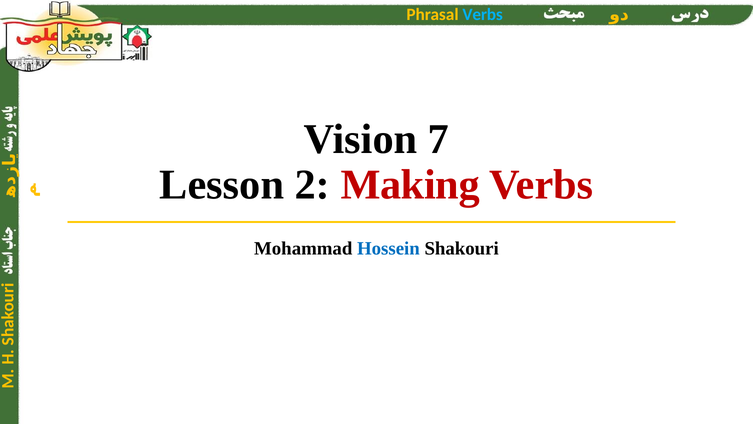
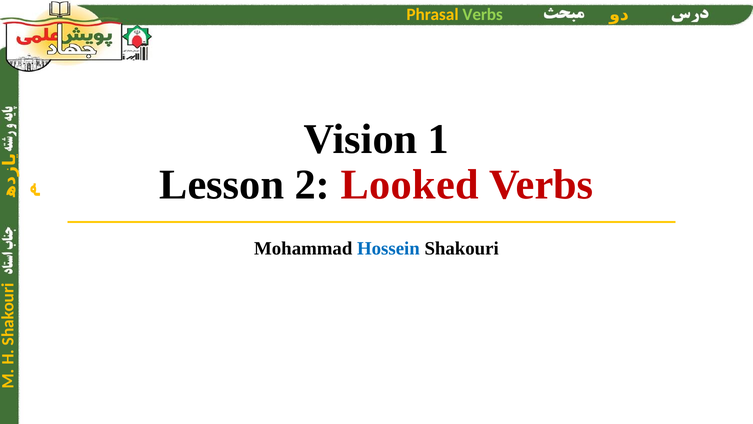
Verbs colour: light blue -> light green (483, 14)
7: 7 -> 1 (439, 139)
Making: Making -> Looked (410, 185)
